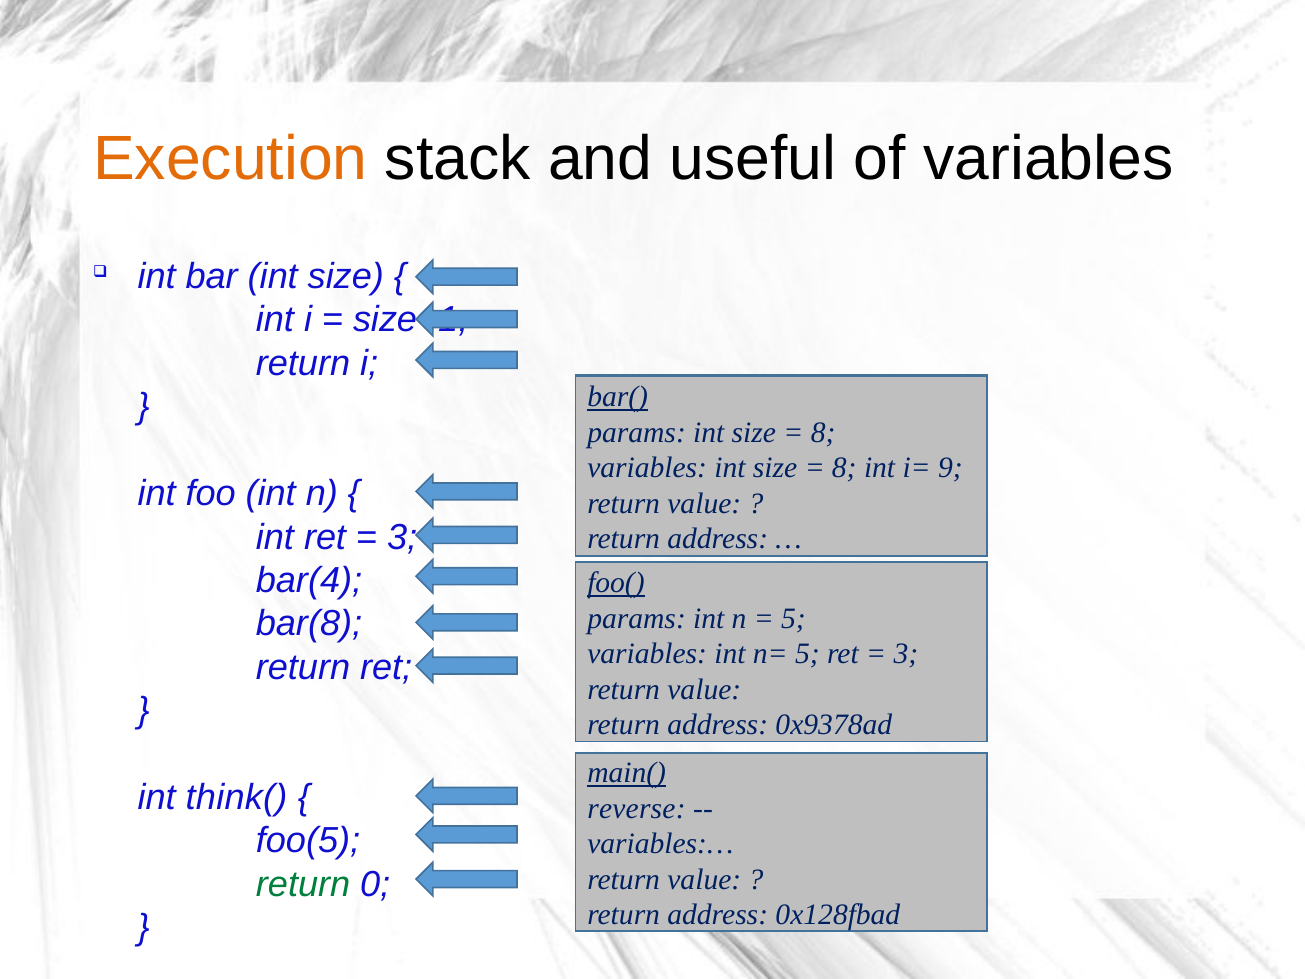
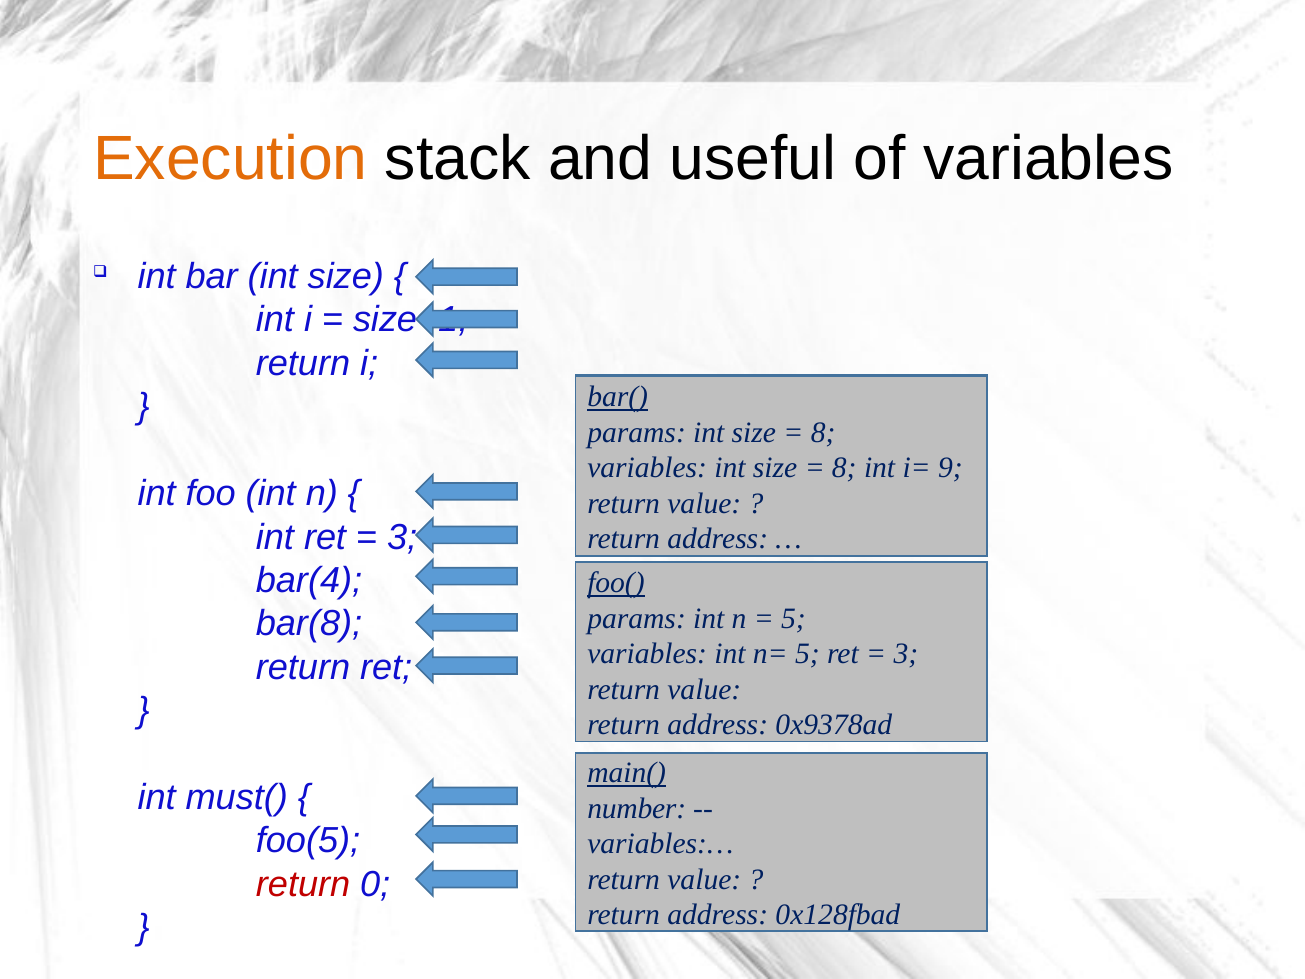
think(: think( -> must( (237, 797)
reverse: reverse -> number (637, 808)
return colour: green -> red (303, 884)
